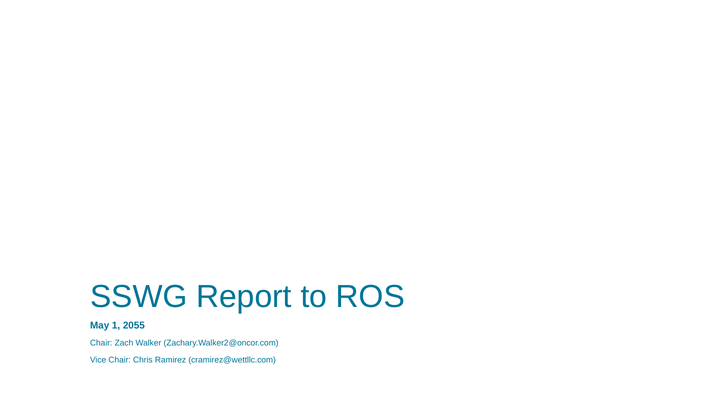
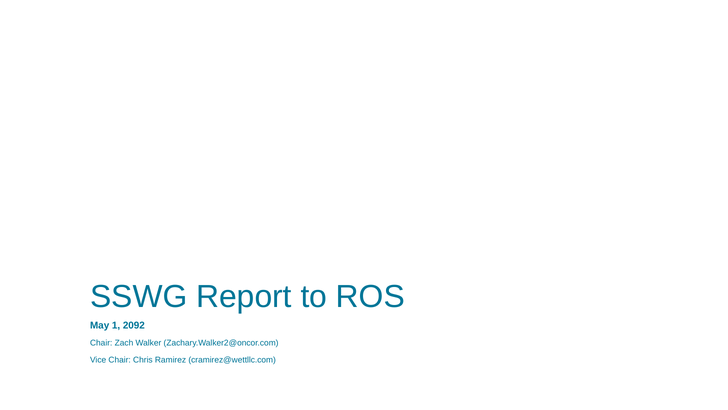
2055: 2055 -> 2092 (134, 325)
